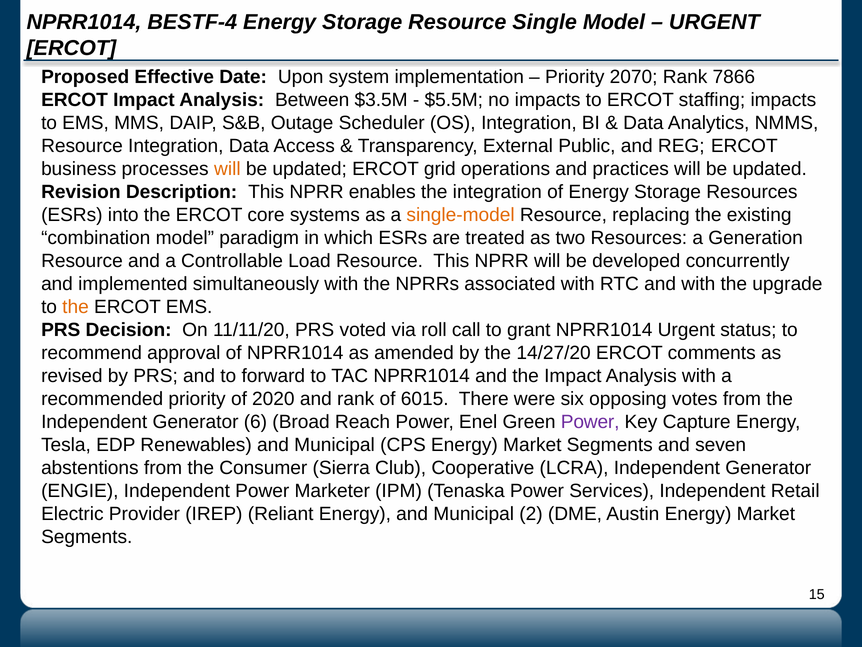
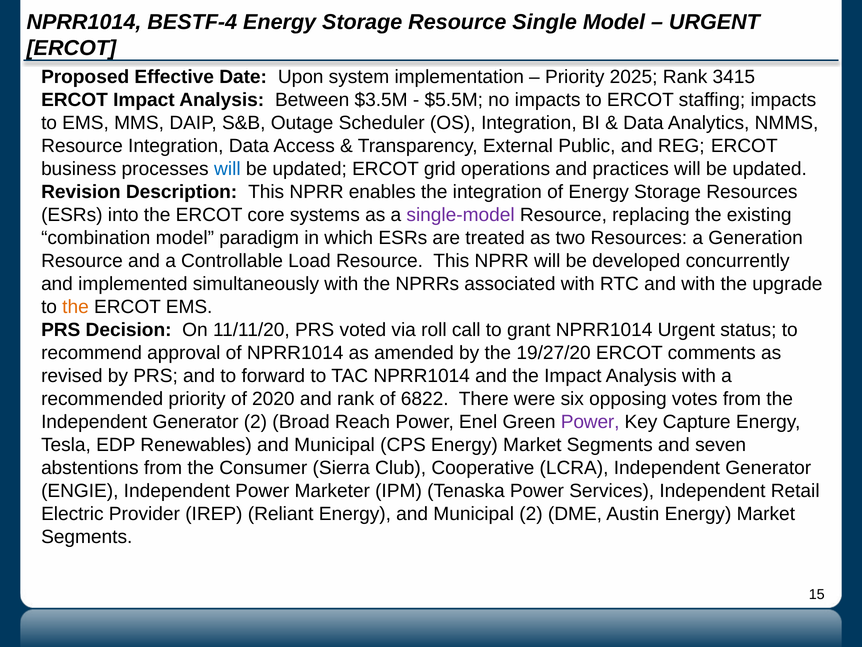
2070: 2070 -> 2025 (634, 77)
7866: 7866 -> 3415 (734, 77)
will colour: orange -> blue (227, 169)
single-model colour: orange -> purple (461, 215)
14/27/20: 14/27/20 -> 19/27/20 (554, 353)
6015: 6015 -> 6822 (425, 398)
Generator 6: 6 -> 2 (255, 421)
